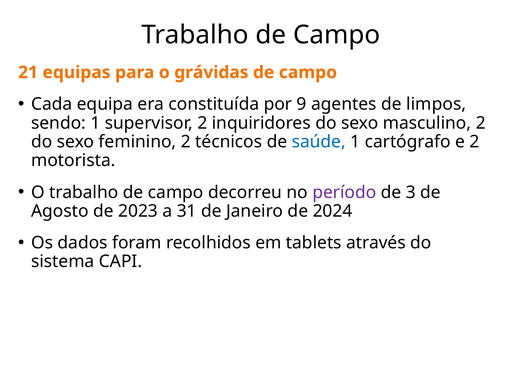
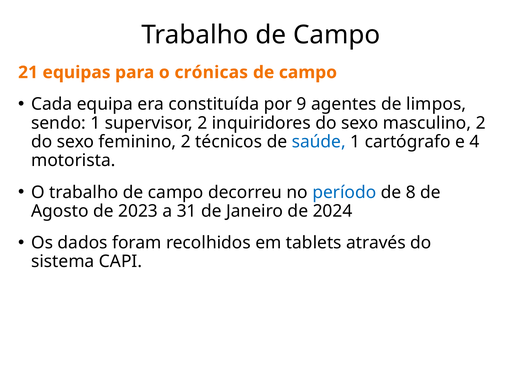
grávidas: grávidas -> crónicas (211, 72)
e 2: 2 -> 4 (475, 142)
período colour: purple -> blue (344, 193)
3: 3 -> 8 (411, 193)
